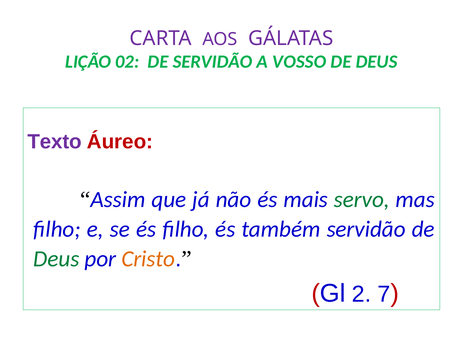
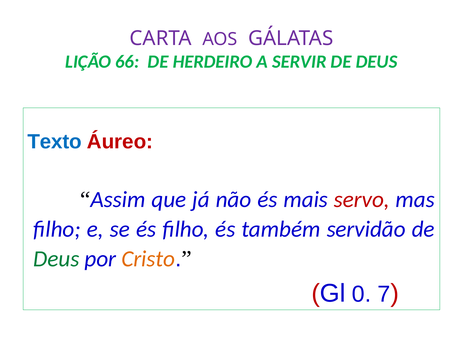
02: 02 -> 66 (127, 62)
DE SERVIDÃO: SERVIDÃO -> HERDEIRO (213, 62)
VOSSO: VOSSO -> SERVIR (299, 62)
Texto colour: purple -> blue (55, 142)
servo colour: green -> red (362, 200)
2: 2 -> 0 (362, 294)
